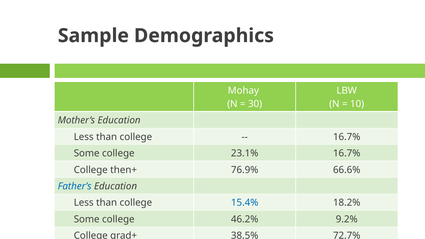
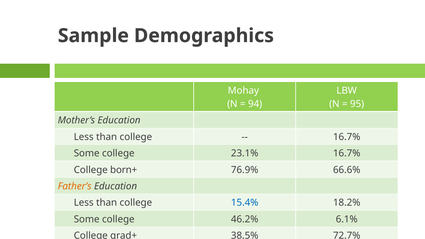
30: 30 -> 94 (255, 104)
10: 10 -> 95 (357, 104)
then+: then+ -> born+ (124, 170)
Father’s colour: blue -> orange (75, 186)
9.2%: 9.2% -> 6.1% (347, 219)
